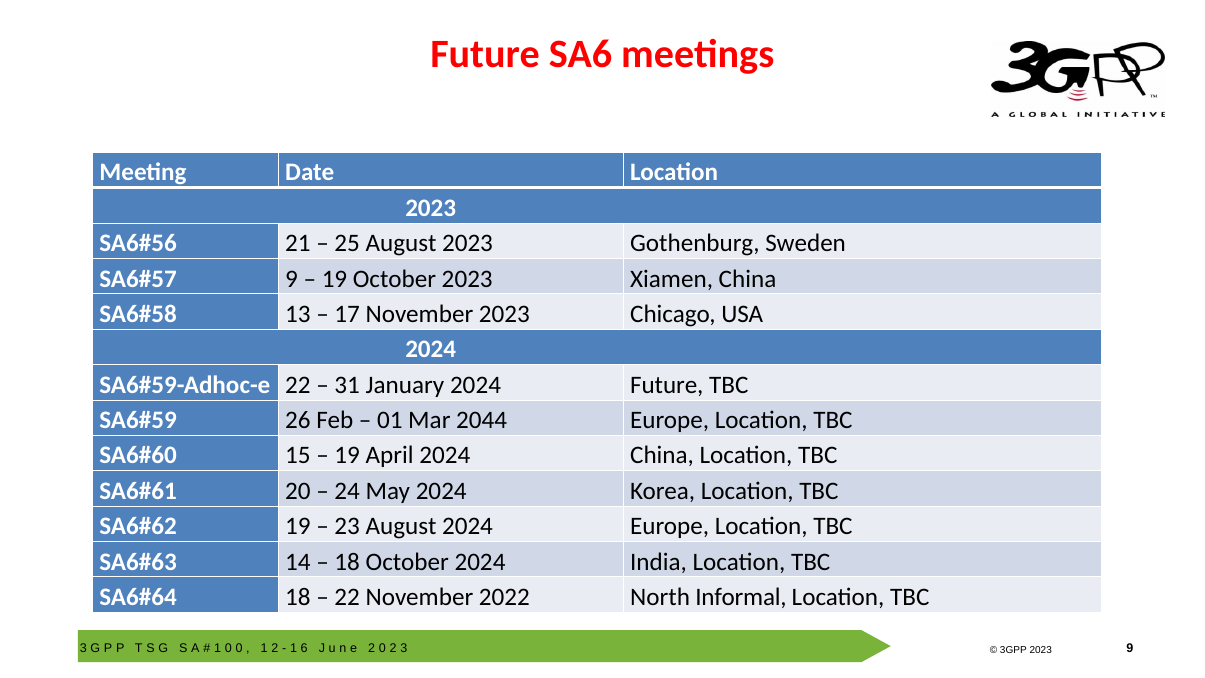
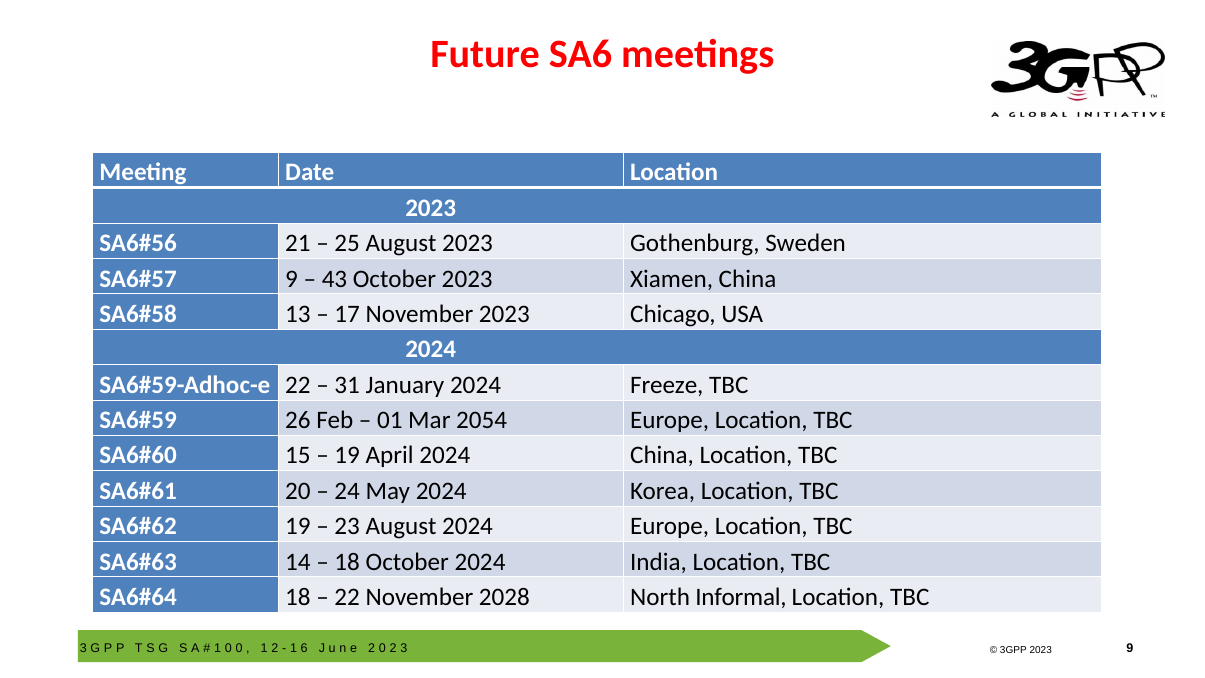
19: 19 -> 43 (334, 279)
2024 Future: Future -> Freeze (667, 385)
2044: 2044 -> 2054 (482, 420)
2022: 2022 -> 2028 (504, 597)
